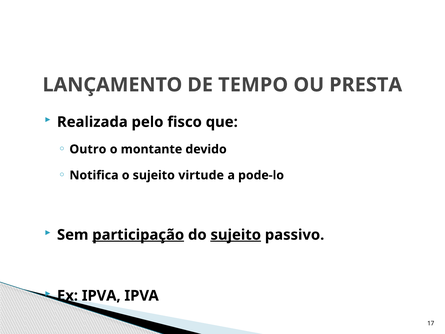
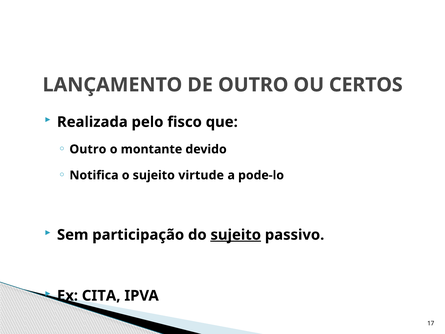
DE TEMPO: TEMPO -> OUTRO (253, 85)
PRESTA: PRESTA -> CERTOS (366, 85)
participação underline: present -> none (138, 235)
Ex IPVA: IPVA -> CITA (101, 295)
